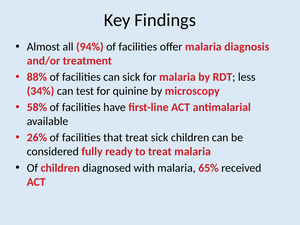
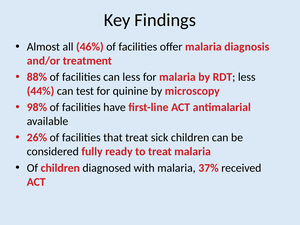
94%: 94% -> 46% (90, 47)
can sick: sick -> less (131, 77)
34%: 34% -> 44% (41, 91)
58%: 58% -> 98% (37, 107)
65%: 65% -> 37% (209, 168)
